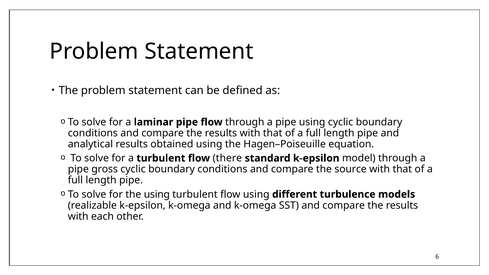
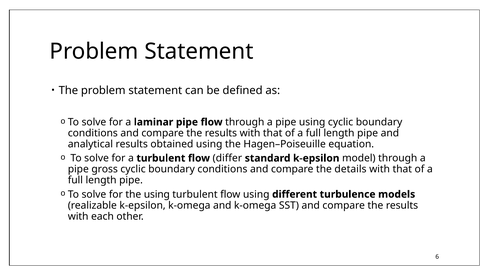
there: there -> differ (227, 158)
source: source -> details (351, 169)
